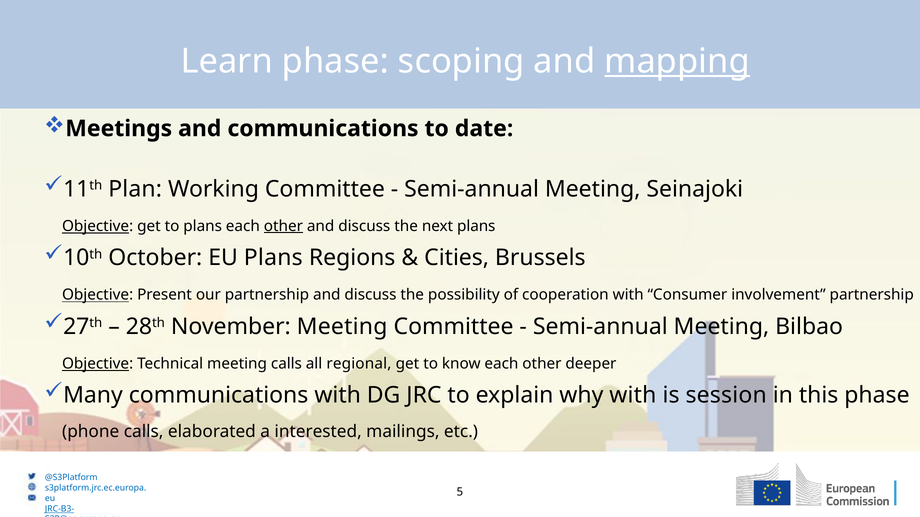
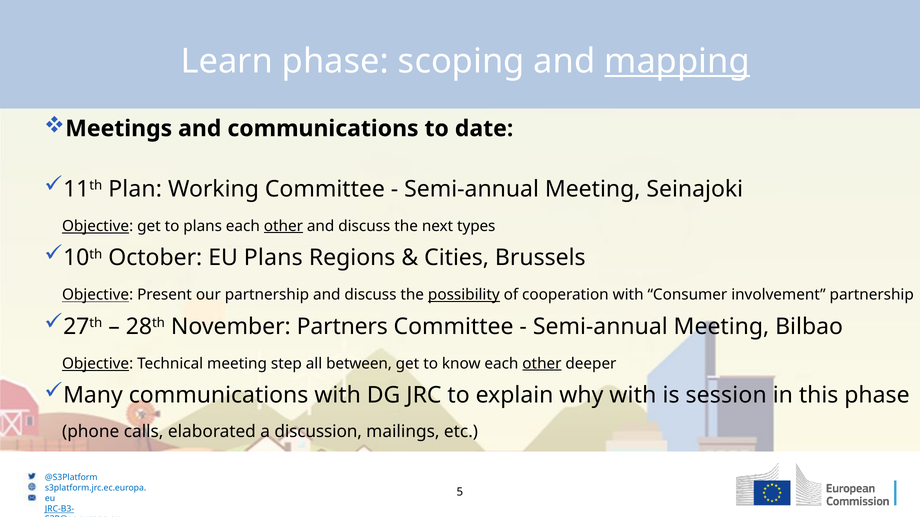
next plans: plans -> types (476, 226)
possibility underline: none -> present (464, 295)
November Meeting: Meeting -> Partners (342, 327)
meeting calls: calls -> step (286, 364)
regional: regional -> between (359, 364)
other underline: none -> present (542, 364)
interested: interested -> discussion (318, 432)
